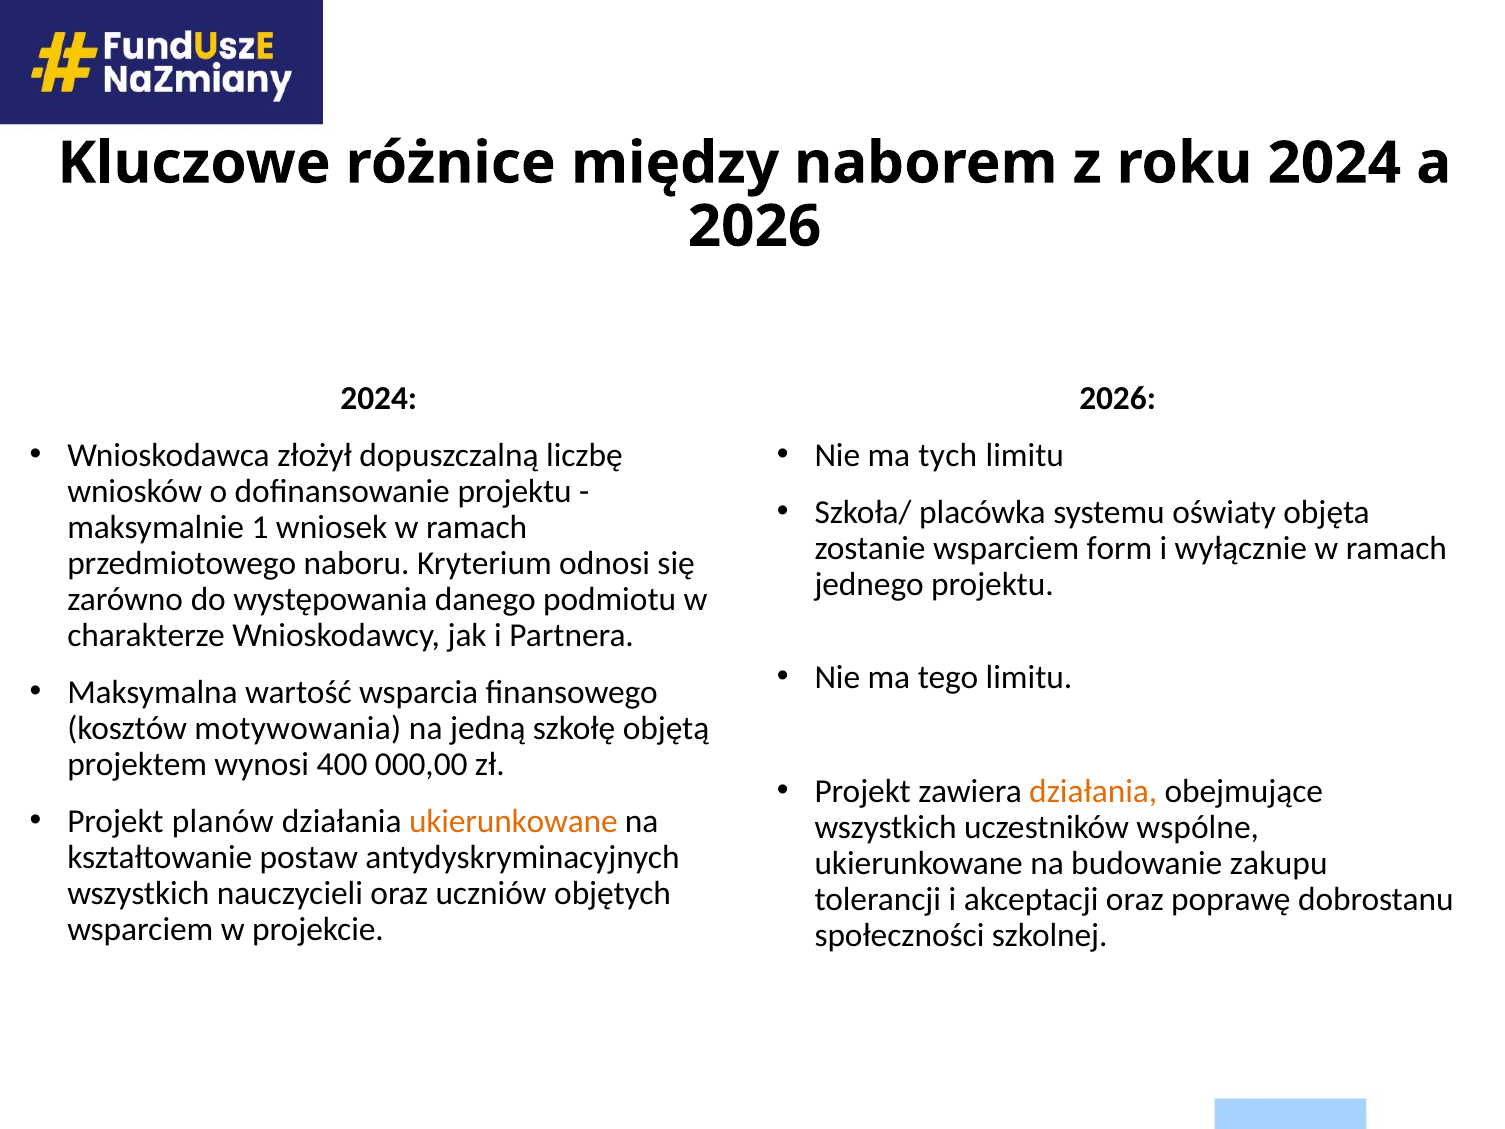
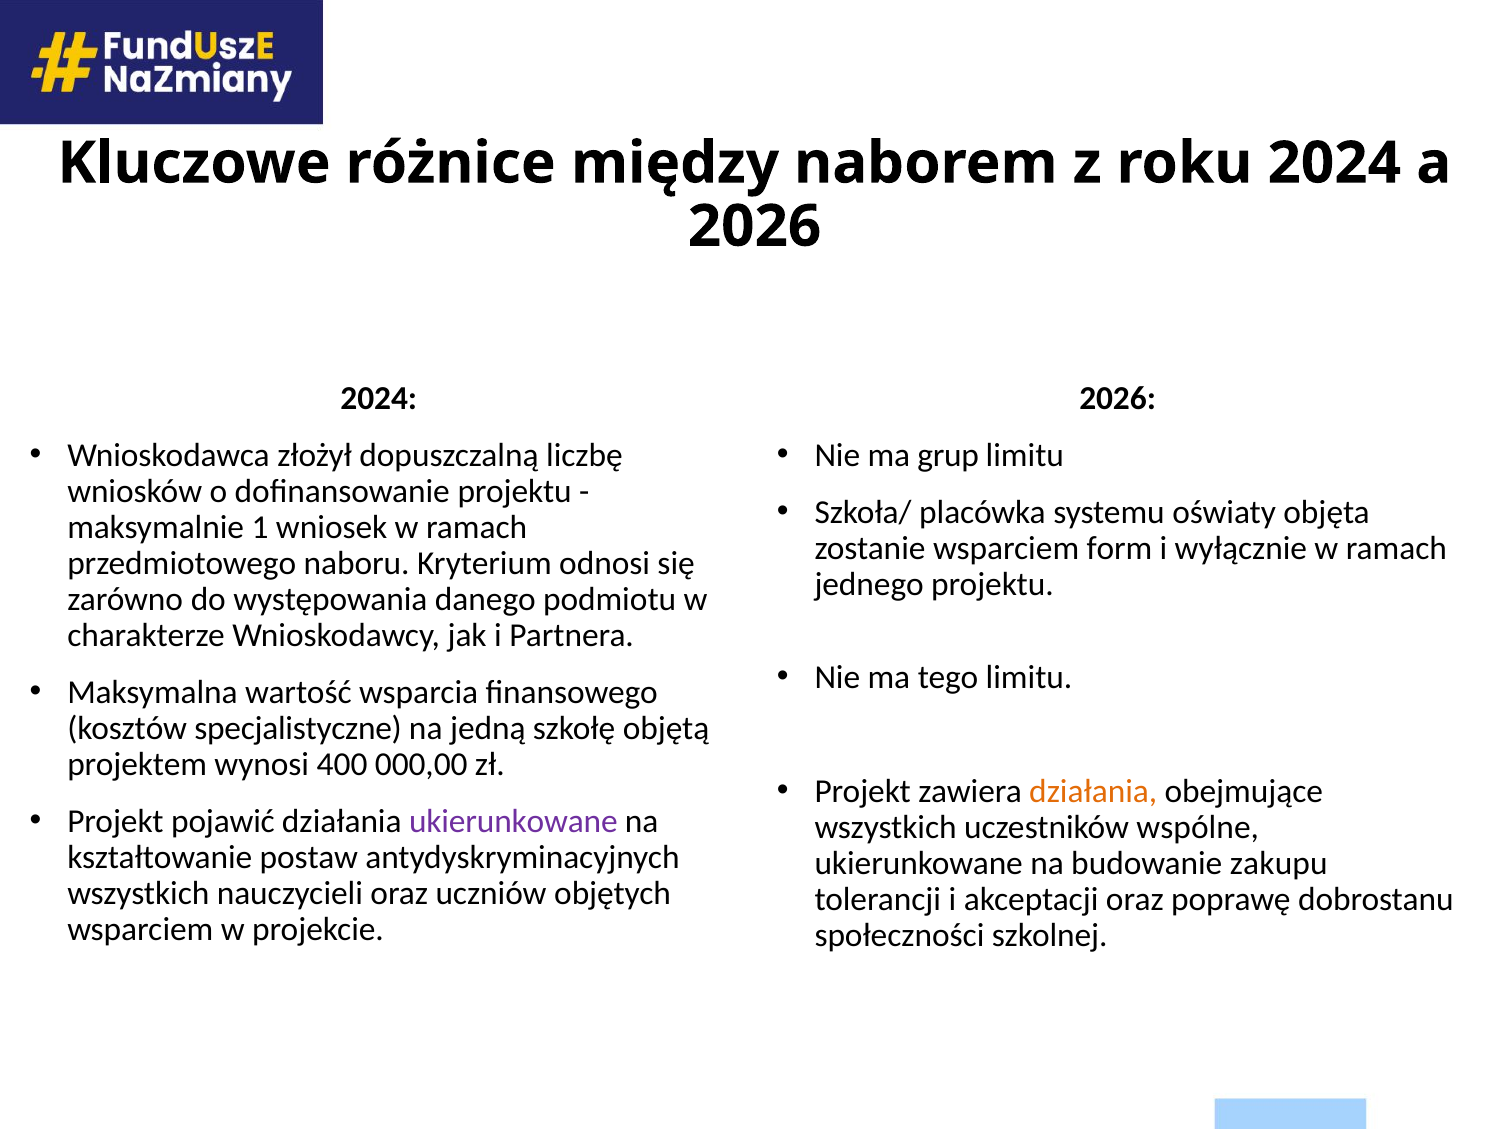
tych: tych -> grup (948, 455)
motywowania: motywowania -> specjalistyczne (298, 728)
planów: planów -> pojawić (223, 821)
ukierunkowane colour: orange -> purple (513, 821)
